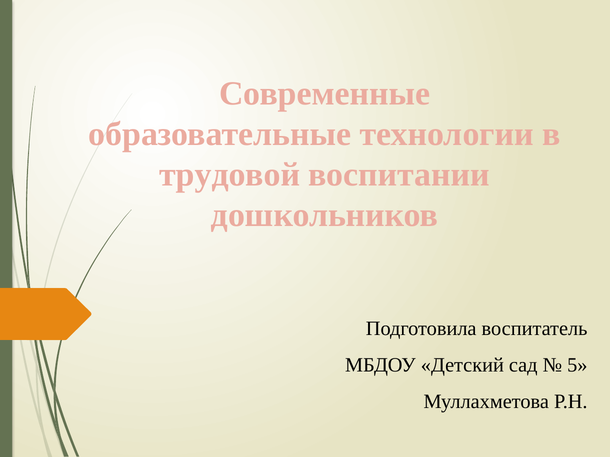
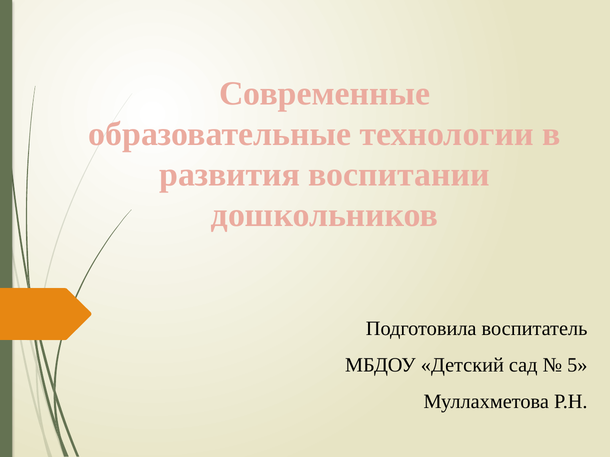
трудовой: трудовой -> развития (230, 175)
